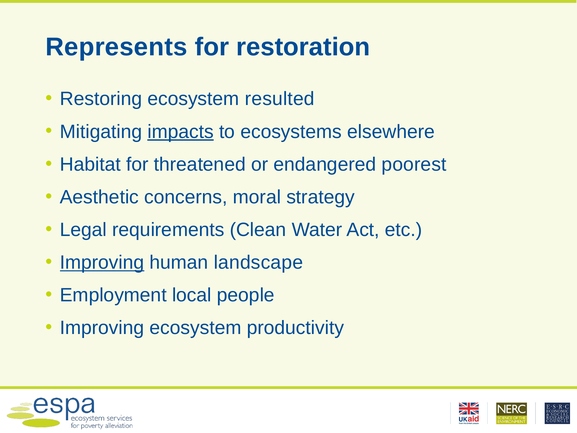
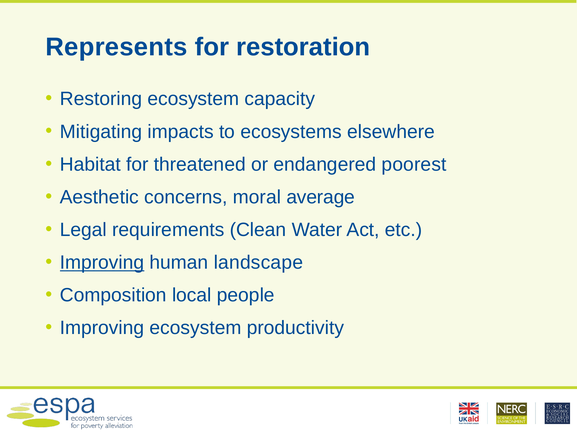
resulted: resulted -> capacity (280, 99)
impacts underline: present -> none (181, 132)
strategy: strategy -> average (321, 197)
Employment: Employment -> Composition (113, 295)
